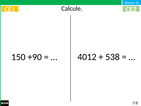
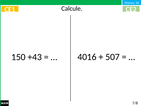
4012: 4012 -> 4016 (87, 57)
538: 538 -> 507 (113, 57)
+90: +90 -> +43 (35, 57)
